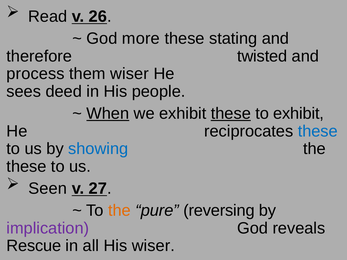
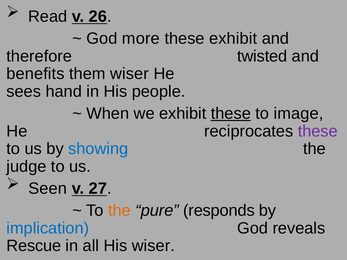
these stating: stating -> exhibit (233, 38)
process: process -> benefits (36, 74)
deed: deed -> hand (64, 92)
When underline: present -> none (108, 114)
to exhibit: exhibit -> image (298, 114)
these colour: blue -> purple (318, 131)
these: these -> judge (26, 167)
reversing: reversing -> responds (219, 211)
implication colour: purple -> blue (48, 228)
